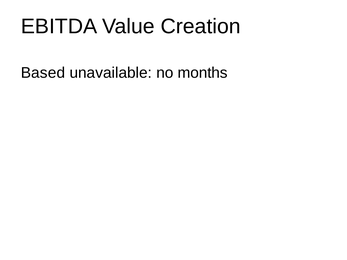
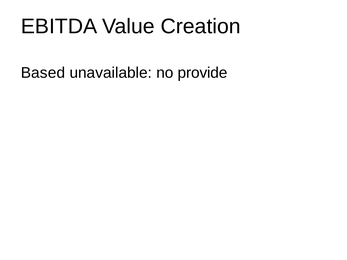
months: months -> provide (203, 73)
